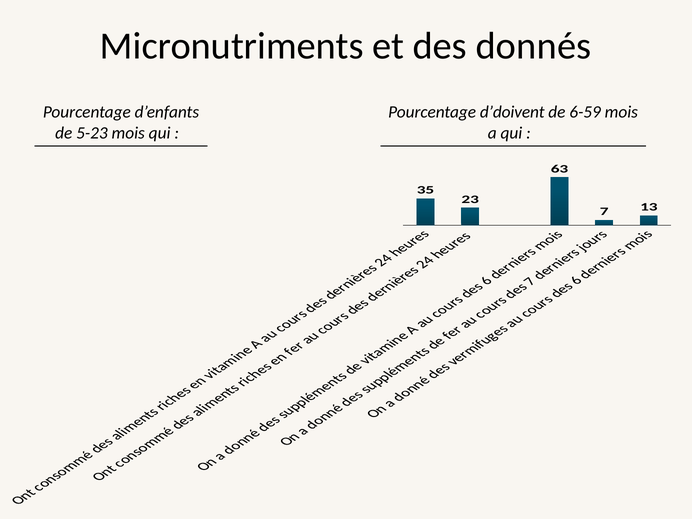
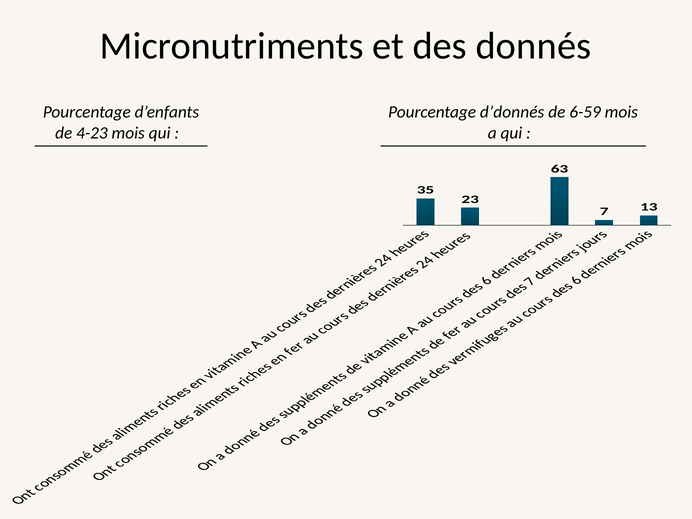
d’doivent: d’doivent -> d’donnés (512, 112)
5-23: 5-23 -> 4-23 (92, 133)
